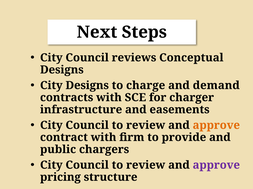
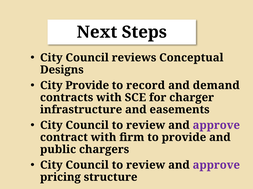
City Designs: Designs -> Provide (87, 86)
charge: charge -> record (146, 86)
approve colour: orange -> purple (216, 126)
